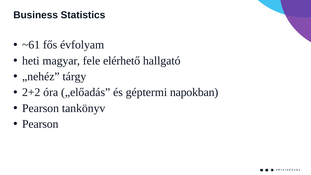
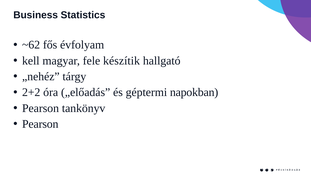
~61: ~61 -> ~62 (31, 45)
heti: heti -> kell (31, 61)
elérhető: elérhető -> készítik (122, 61)
